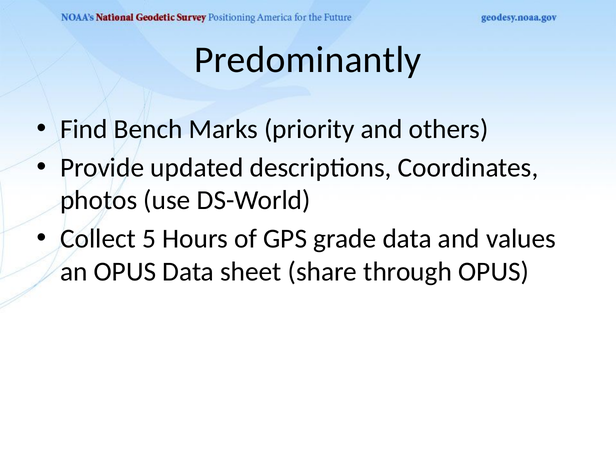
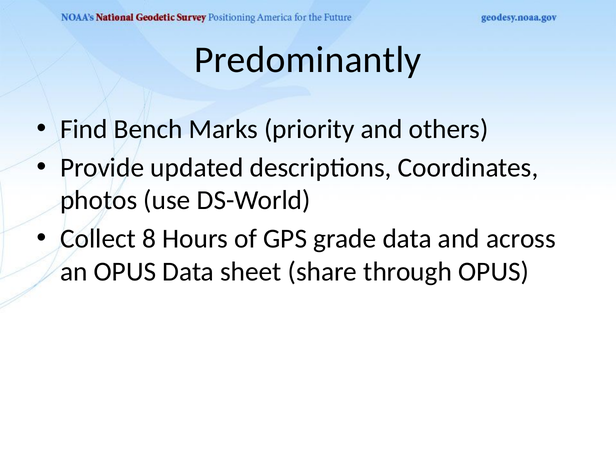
5: 5 -> 8 (149, 239)
values: values -> across (521, 239)
